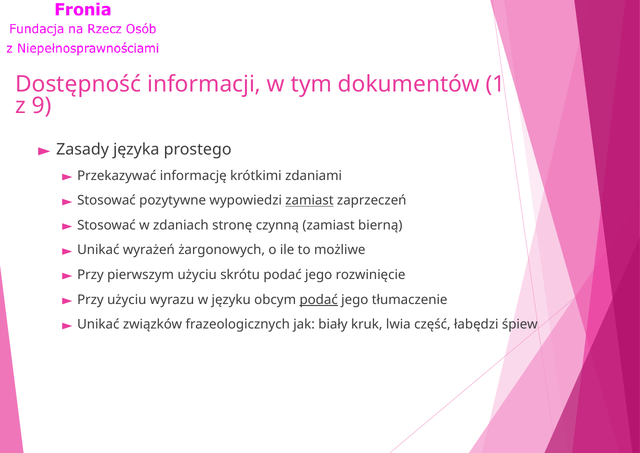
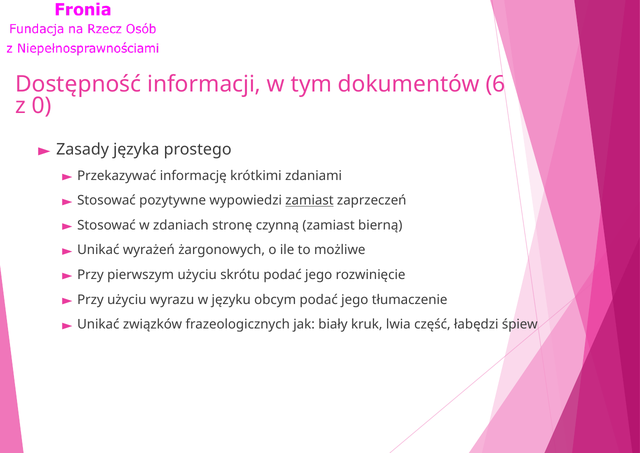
1: 1 -> 6 (495, 84)
9: 9 -> 0 (42, 106)
podać underline: present -> none (319, 299)
